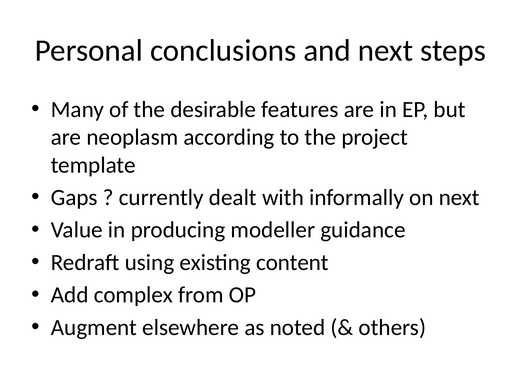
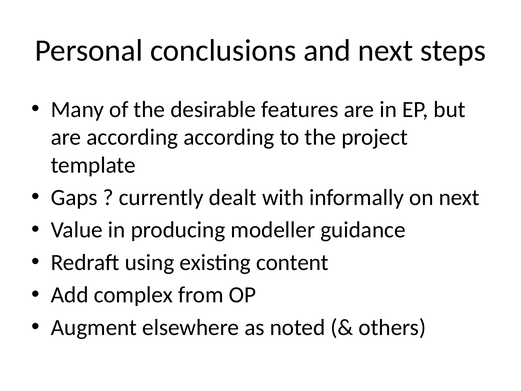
are neoplasm: neoplasm -> according (132, 137)
